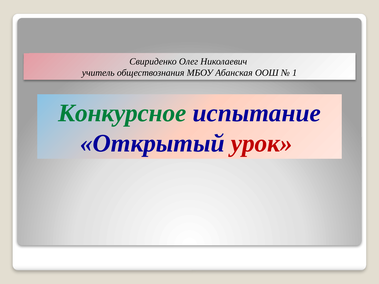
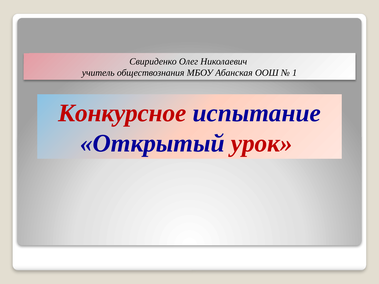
Конкурсное colour: green -> red (122, 113)
